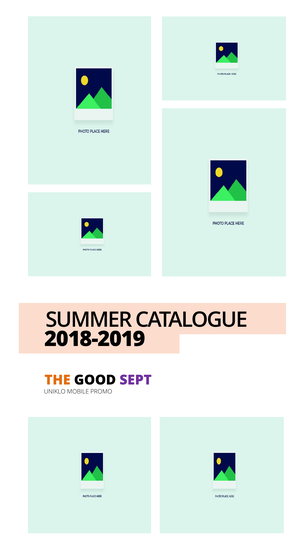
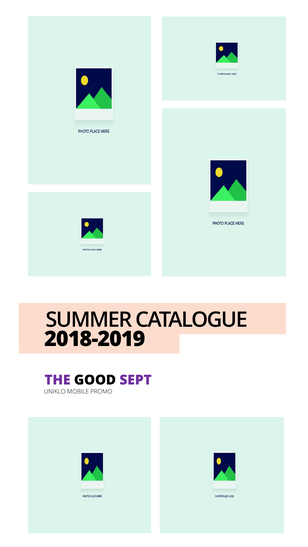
THE colour: orange -> purple (57, 380)
